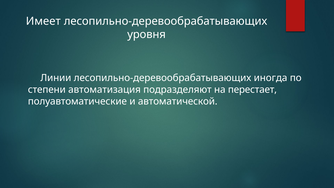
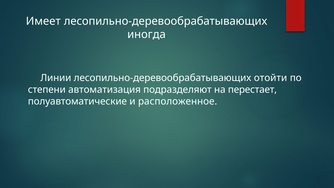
уровня: уровня -> иногда (146, 34)
иногда: иногда -> отойти (271, 78)
автоматической: автоматической -> расположенное (178, 101)
